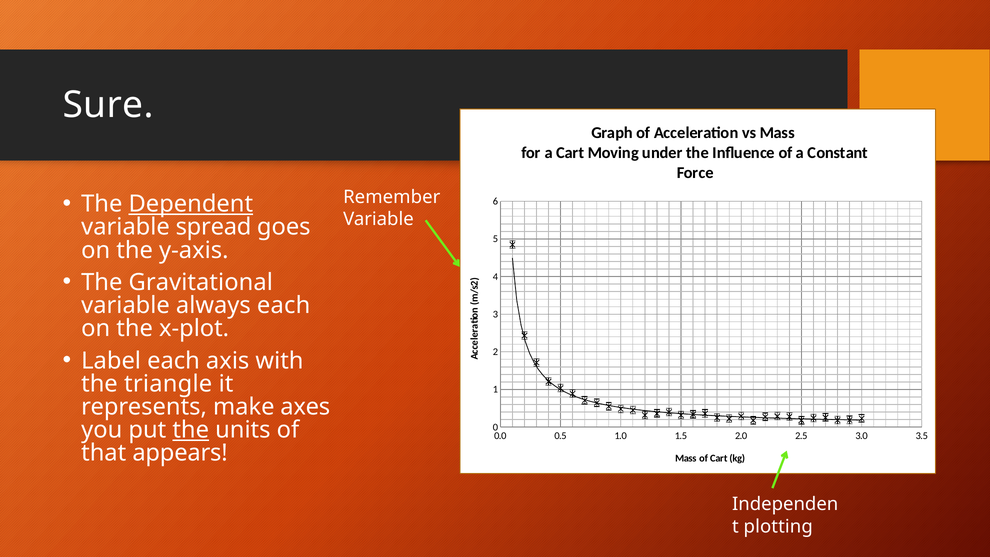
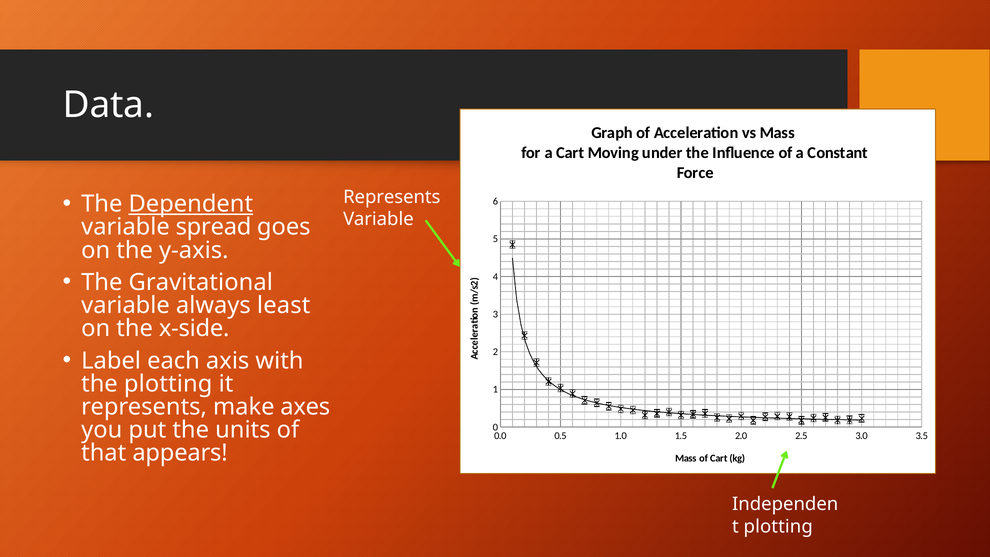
Sure: Sure -> Data (108, 105)
Remember: Remember -> Represents (392, 197)
always each: each -> least (284, 305)
x-plot: x-plot -> x-side (194, 329)
the triangle: triangle -> plotting (168, 384)
the underline: present -> none (191, 430)
